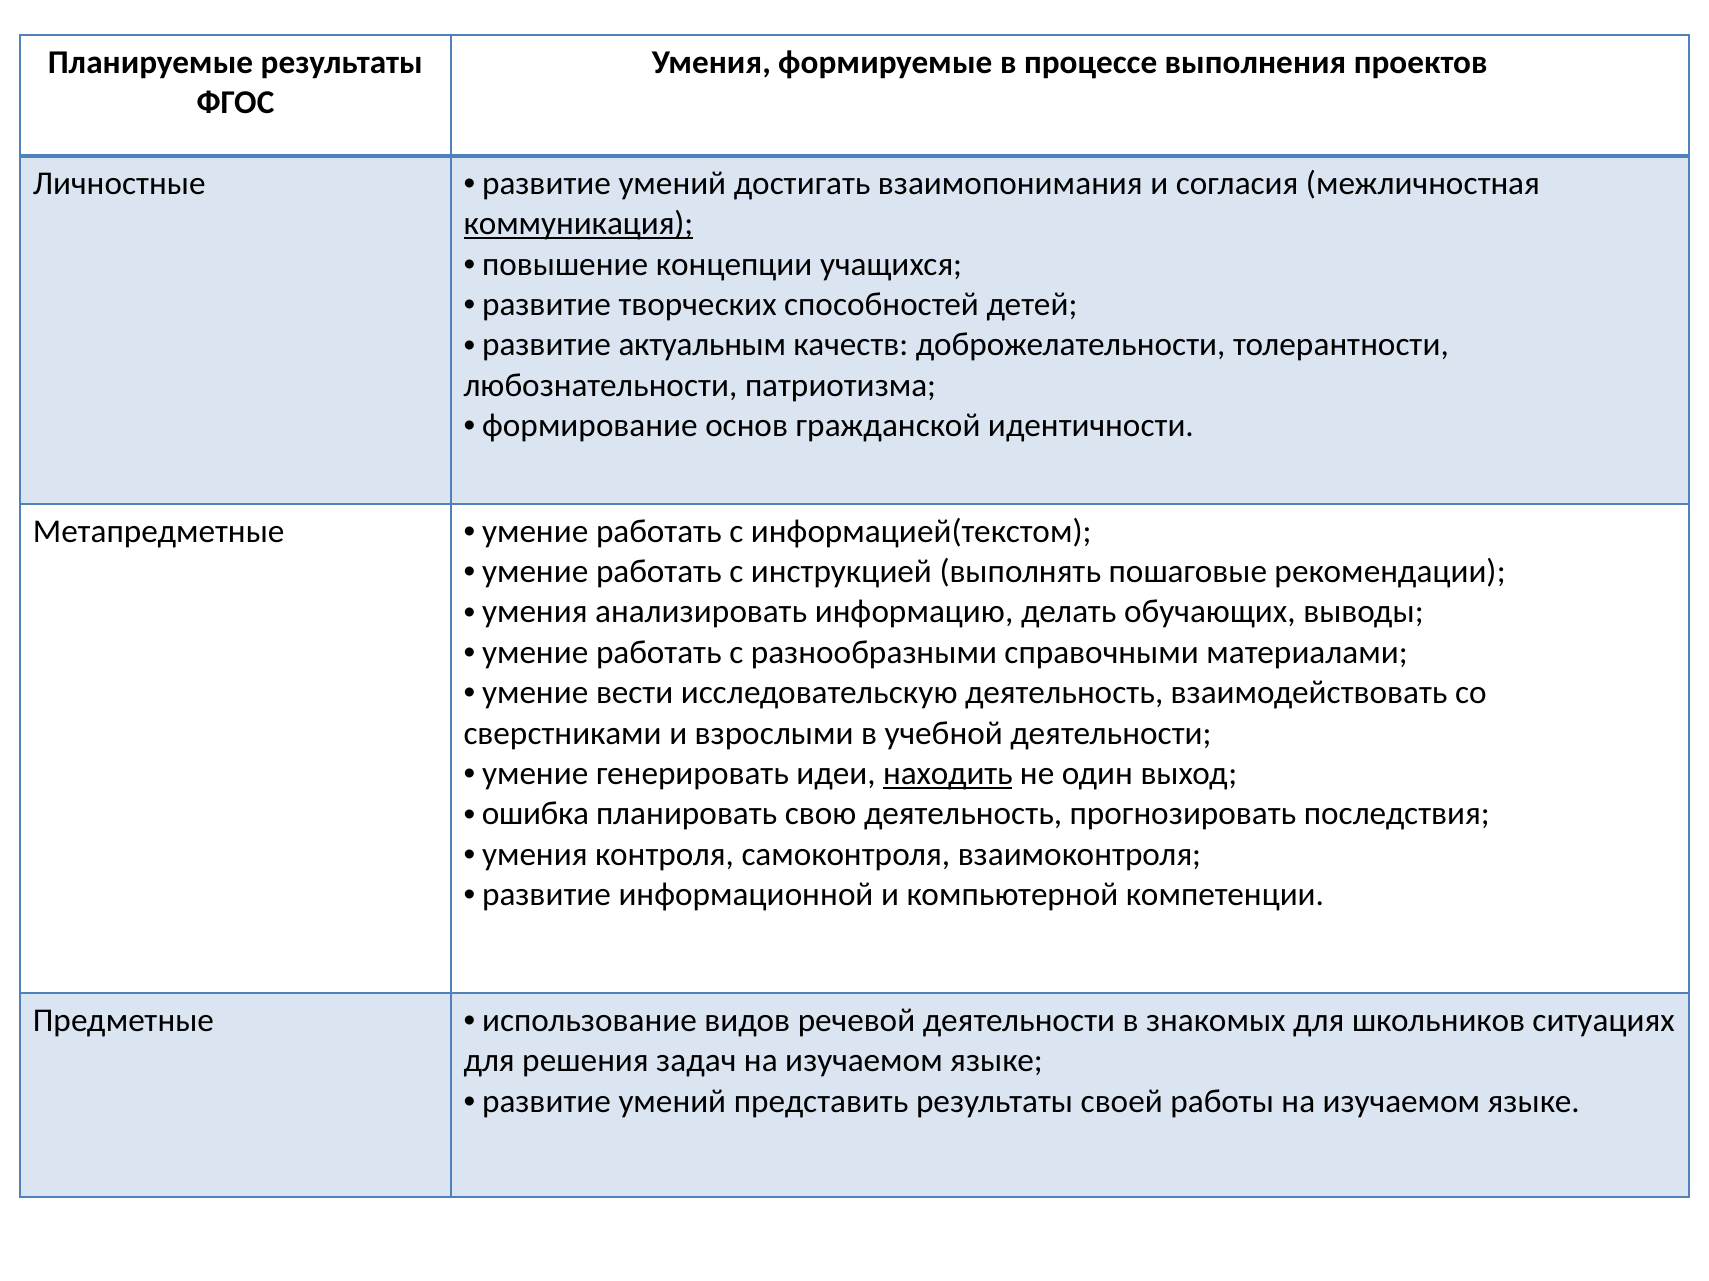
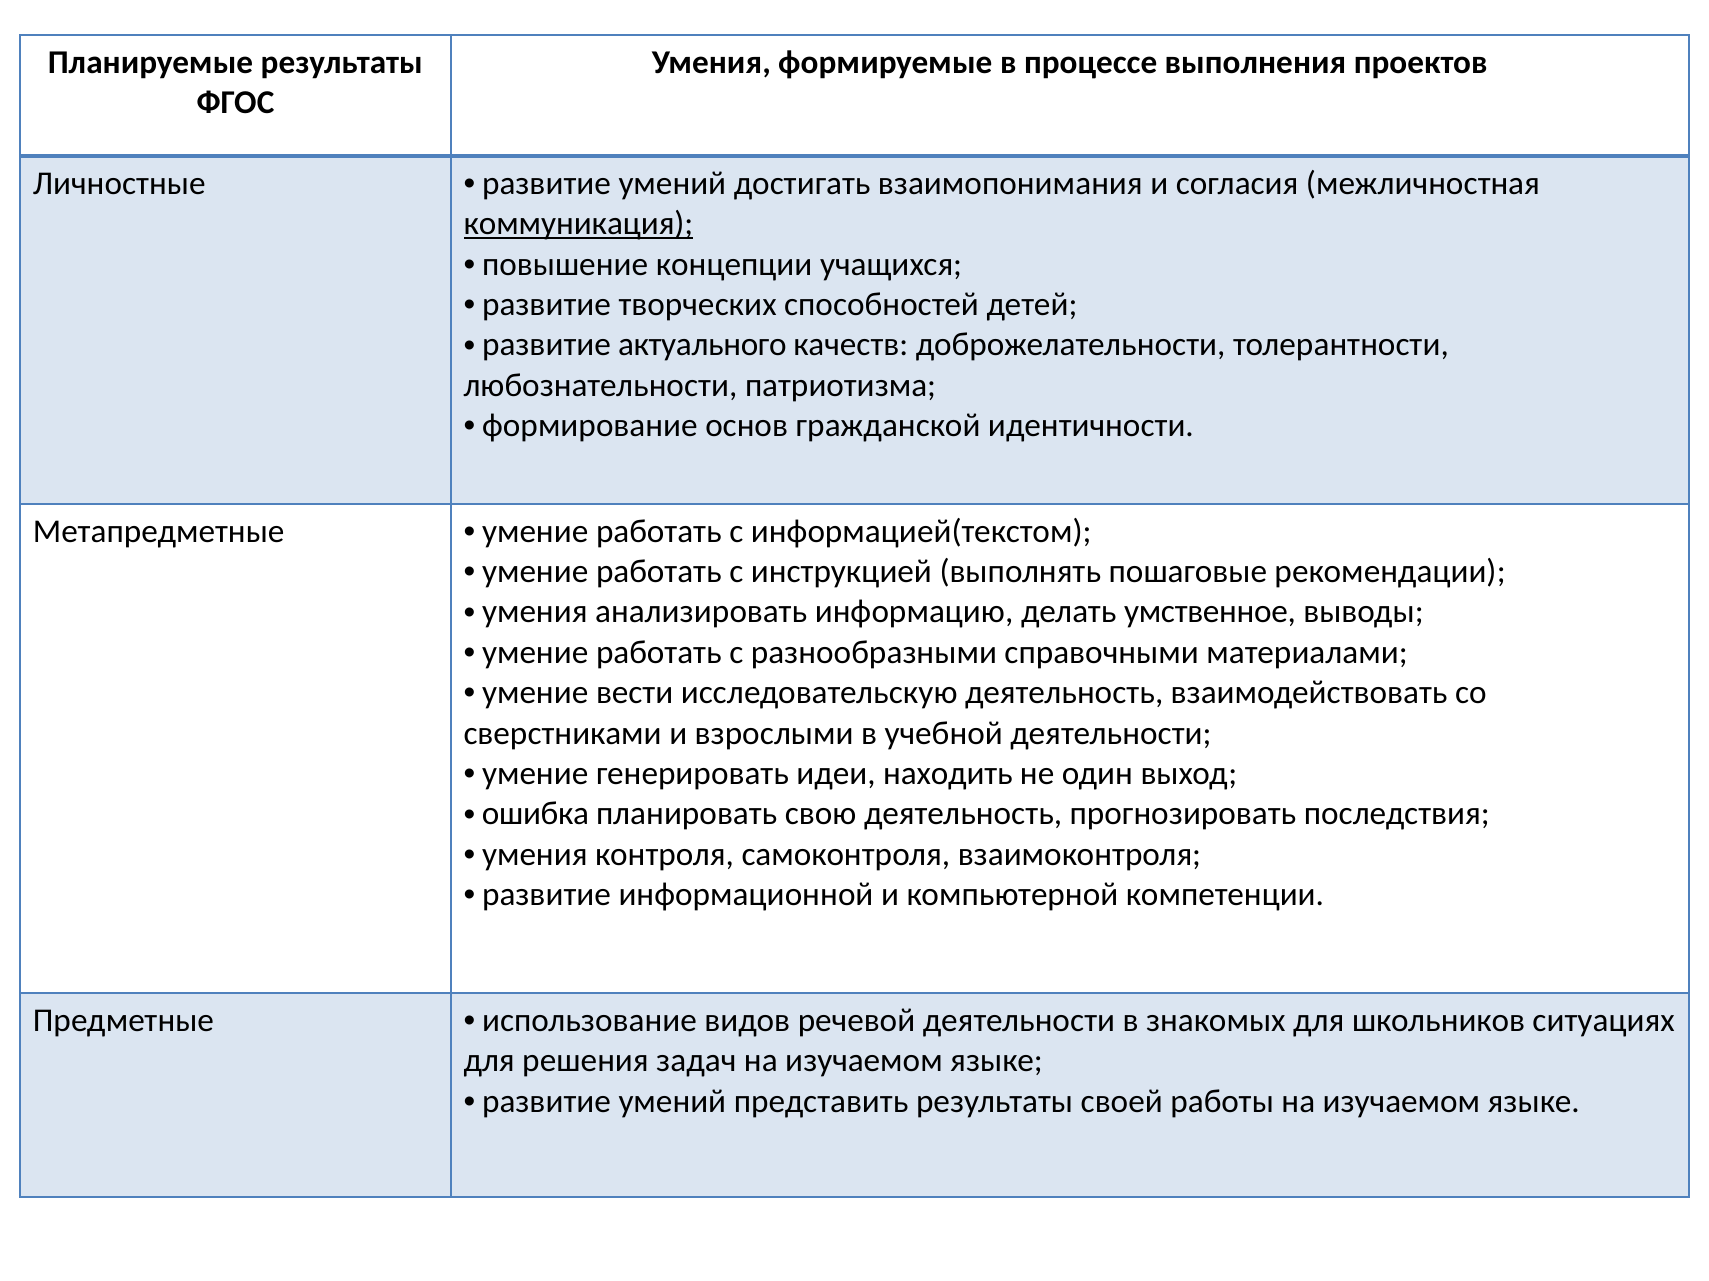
актуальным: актуальным -> актуального (702, 345)
обучающих: обучающих -> умственное (1210, 612)
находить underline: present -> none (948, 774)
